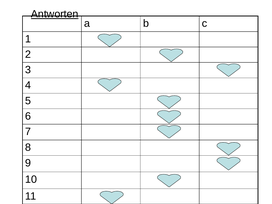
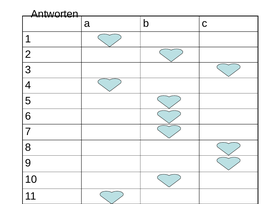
Antworten underline: present -> none (55, 14)
